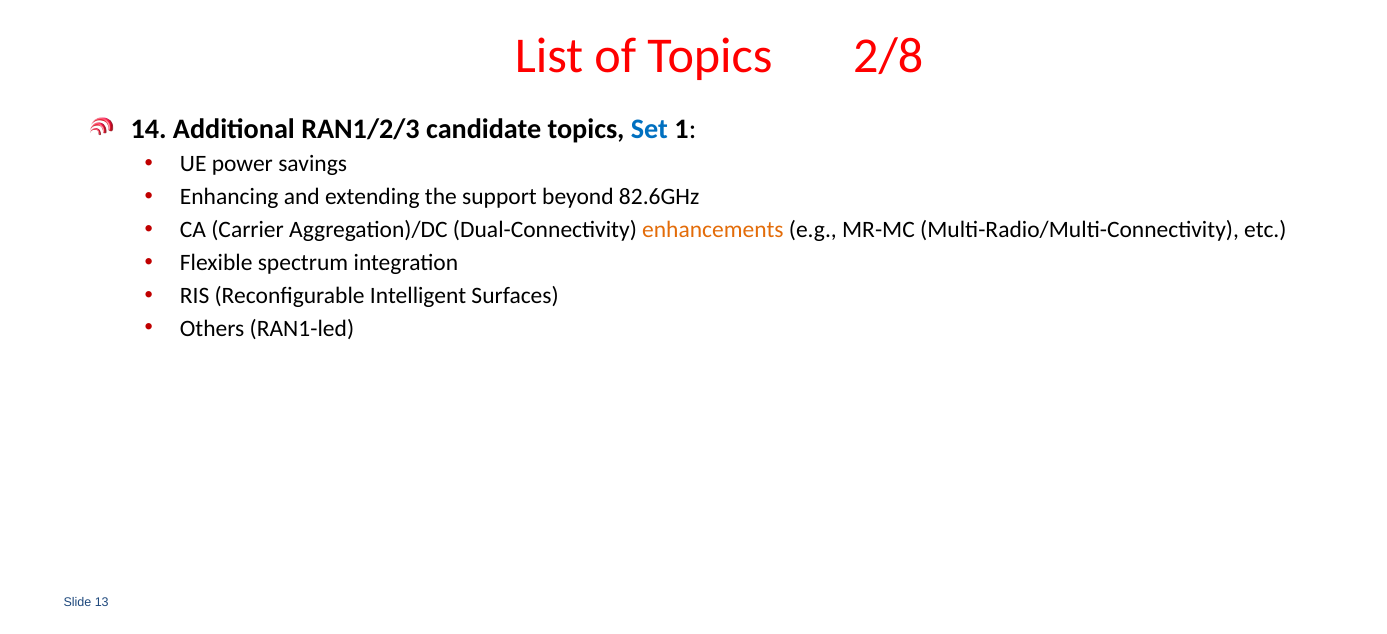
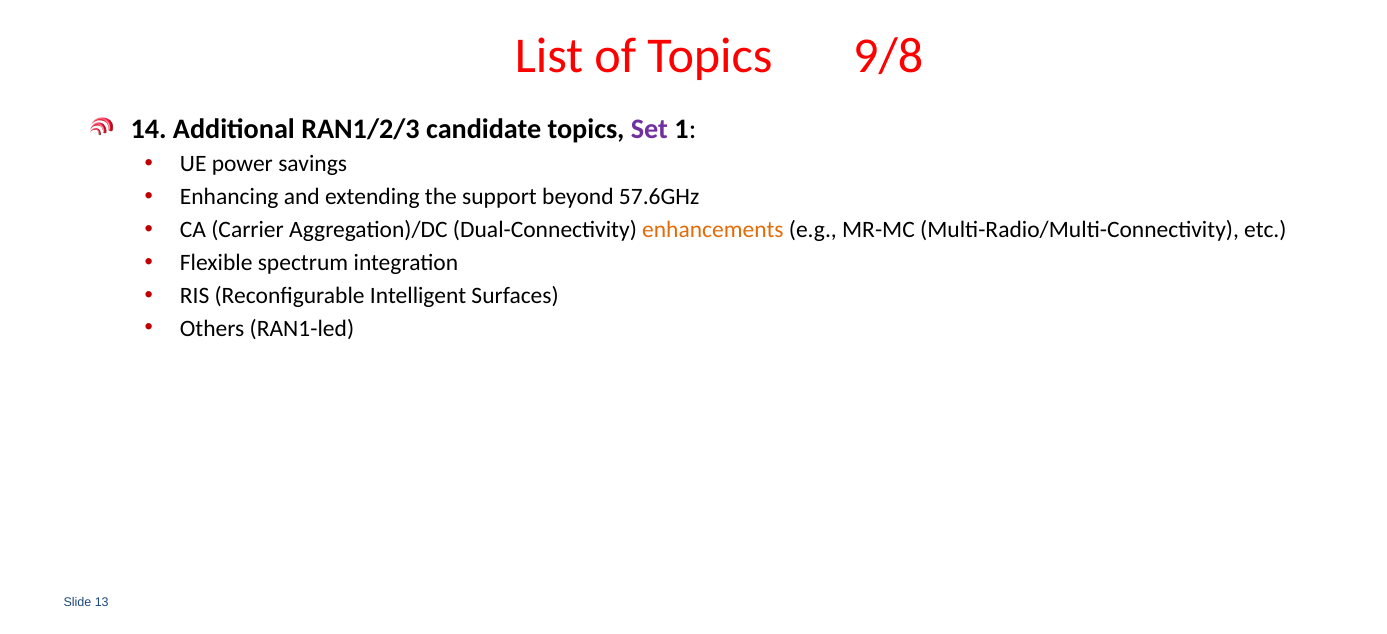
2/8: 2/8 -> 9/8 (888, 56)
Set colour: blue -> purple (649, 129)
82.6GHz: 82.6GHz -> 57.6GHz (659, 197)
